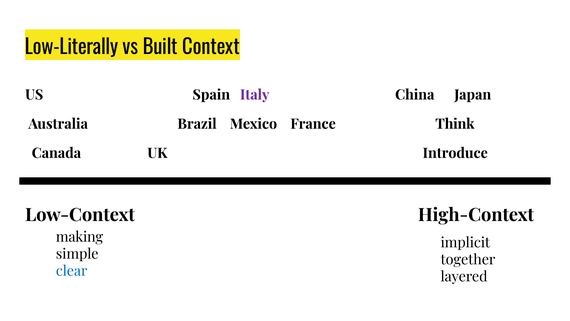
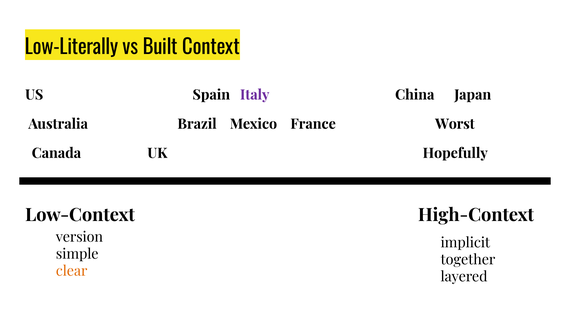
Think: Think -> Worst (455, 124)
Introduce: Introduce -> Hopefully (455, 153)
making: making -> version (79, 237)
clear colour: blue -> orange (72, 271)
